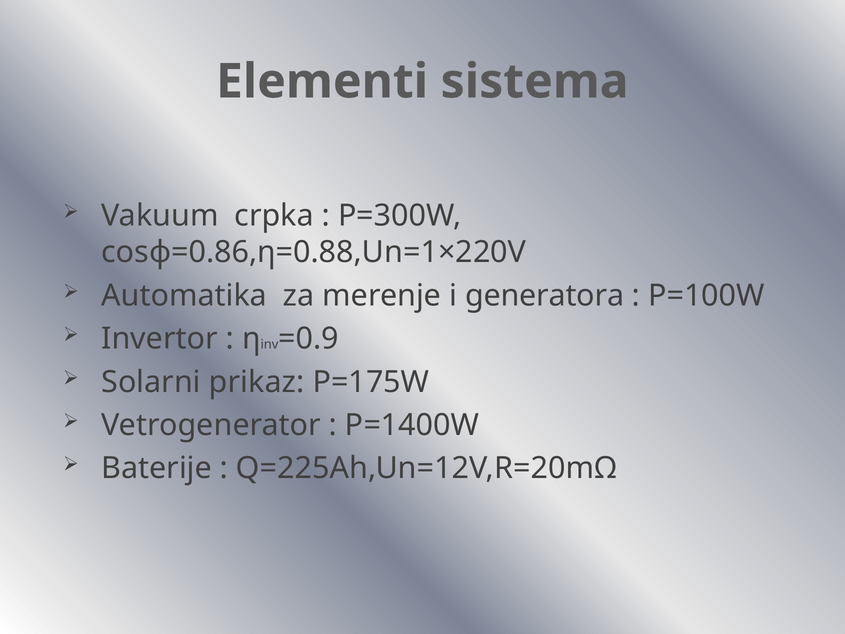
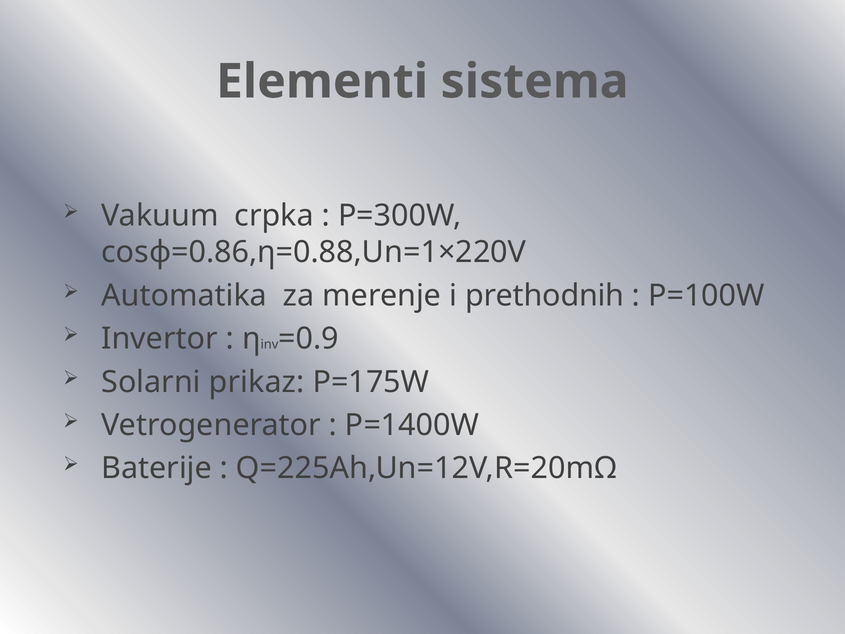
generatora: generatora -> prethodnih (545, 295)
